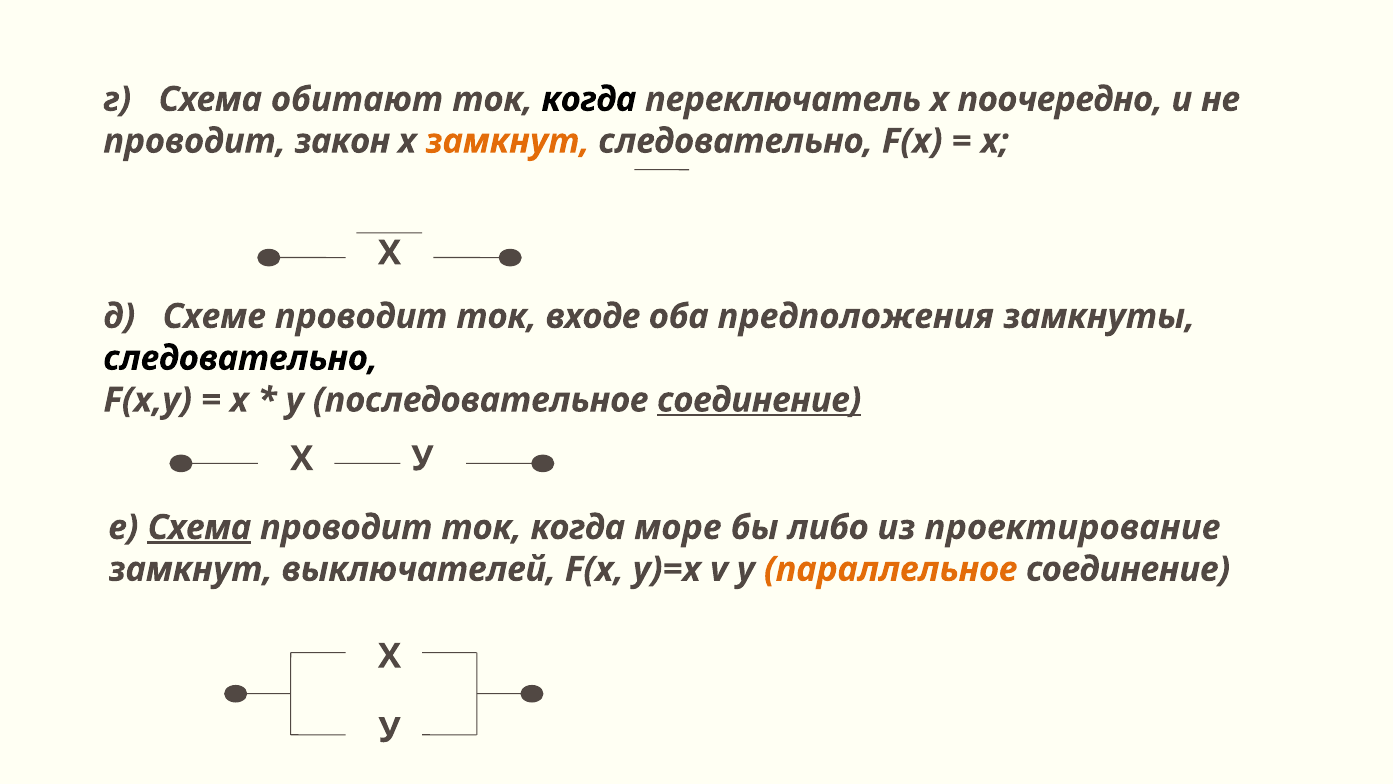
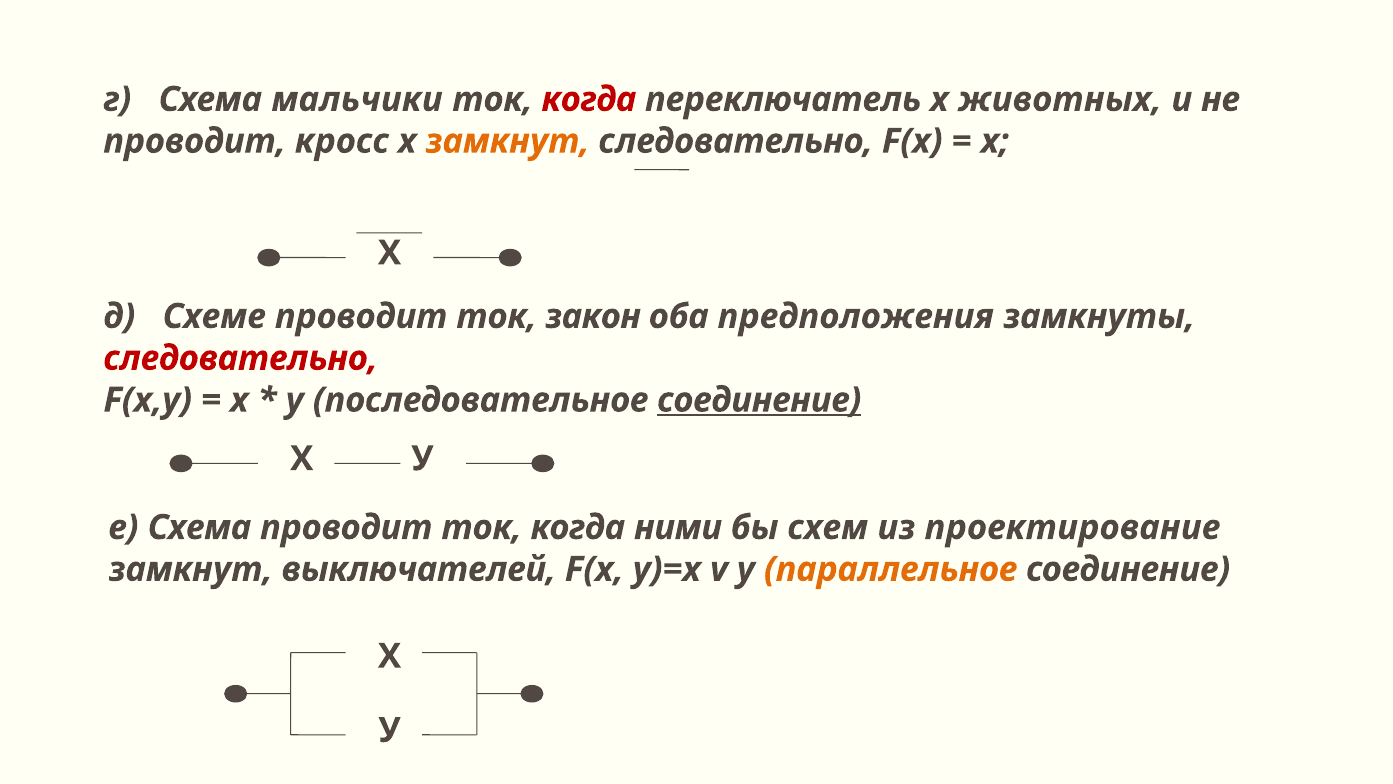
обитают: обитают -> мальчики (357, 99)
когда colour: black -> red (589, 99)
поочередно: поочередно -> животных (1060, 99)
закон: закон -> кросс (342, 141)
входе: входе -> закон (593, 316)
следовательно colour: black -> red (241, 358)
Схема underline: present -> none (199, 527)
море: море -> ними (678, 527)
либо: либо -> схем (828, 527)
